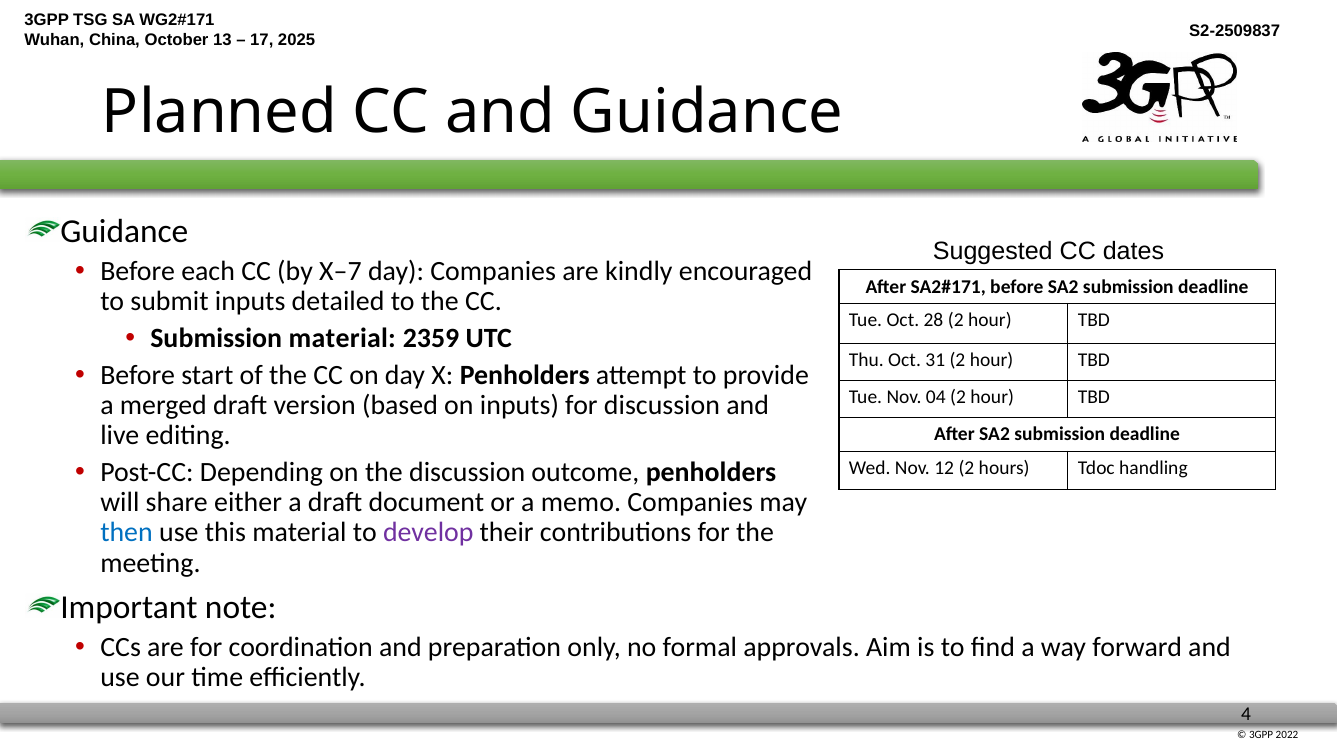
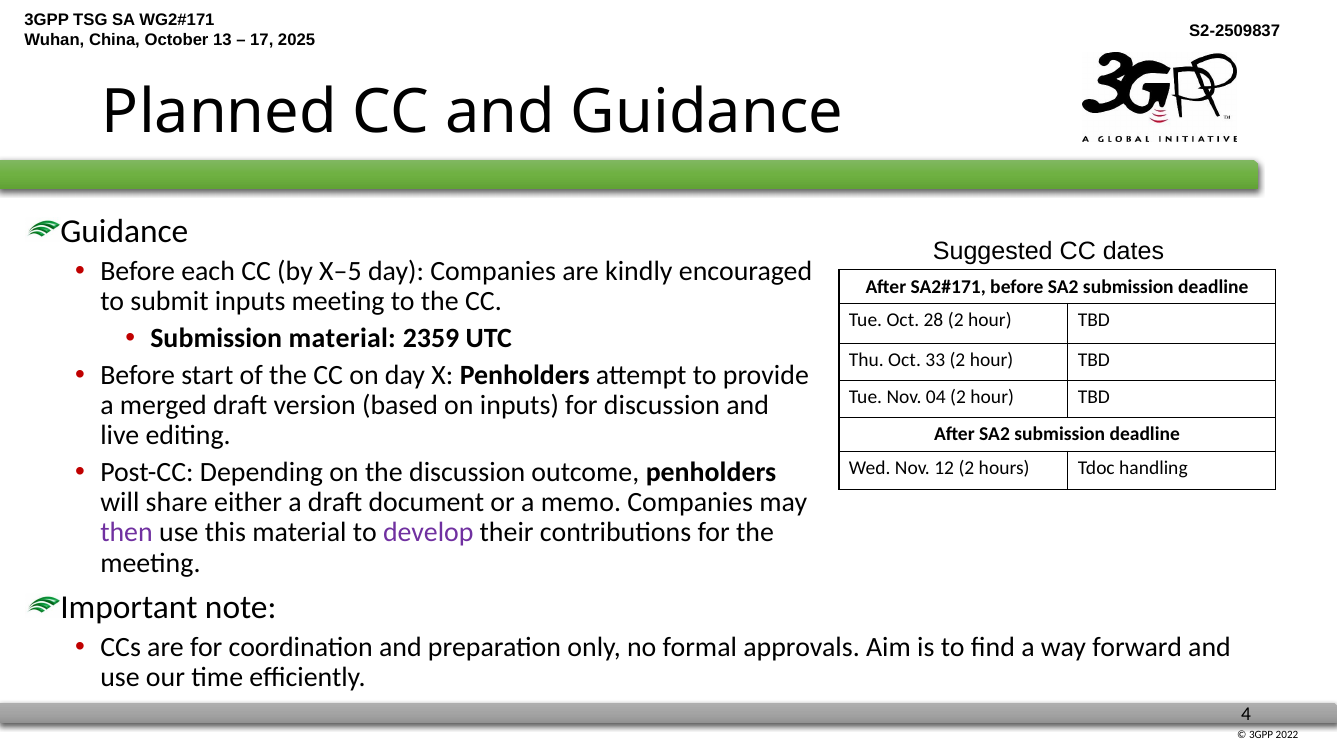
X–7: X–7 -> X–5 (340, 271)
inputs detailed: detailed -> meeting (338, 301)
31: 31 -> 33 (935, 360)
then colour: blue -> purple (127, 533)
